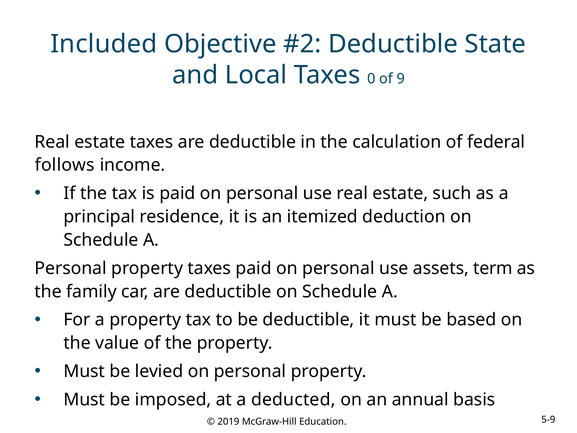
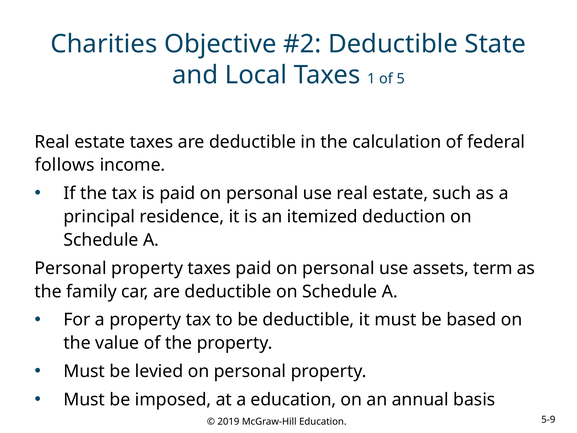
Included: Included -> Charities (104, 44)
0: 0 -> 1 (371, 79)
9: 9 -> 5 (401, 79)
a deducted: deducted -> education (293, 399)
